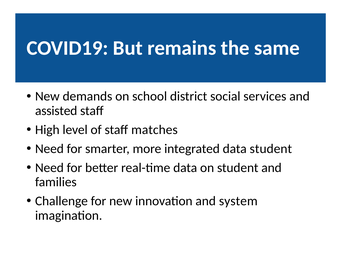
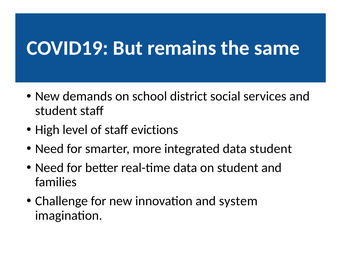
assisted: assisted -> student (56, 111)
matches: matches -> evictions (155, 130)
